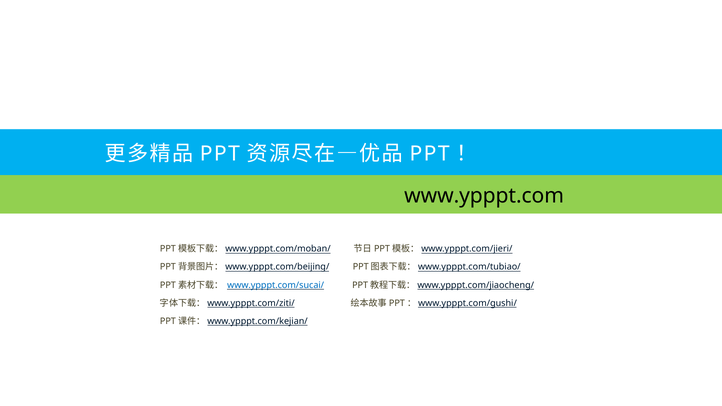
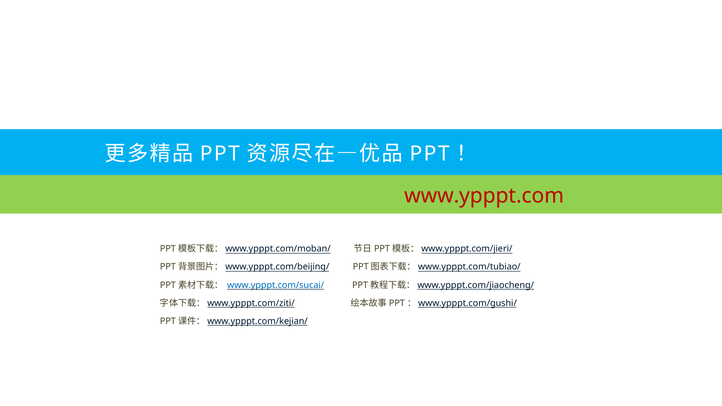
www.ypppt.com colour: black -> red (484, 196)
